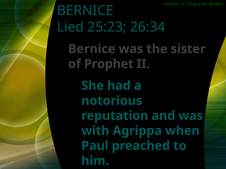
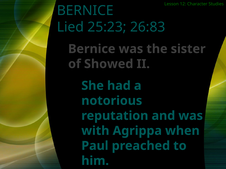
26:34: 26:34 -> 26:83 (148, 27)
Prophet: Prophet -> Showed (109, 64)
